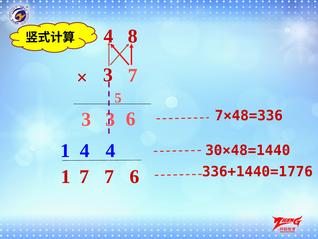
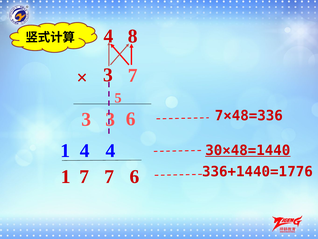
30×48=1440 underline: none -> present (248, 150)
